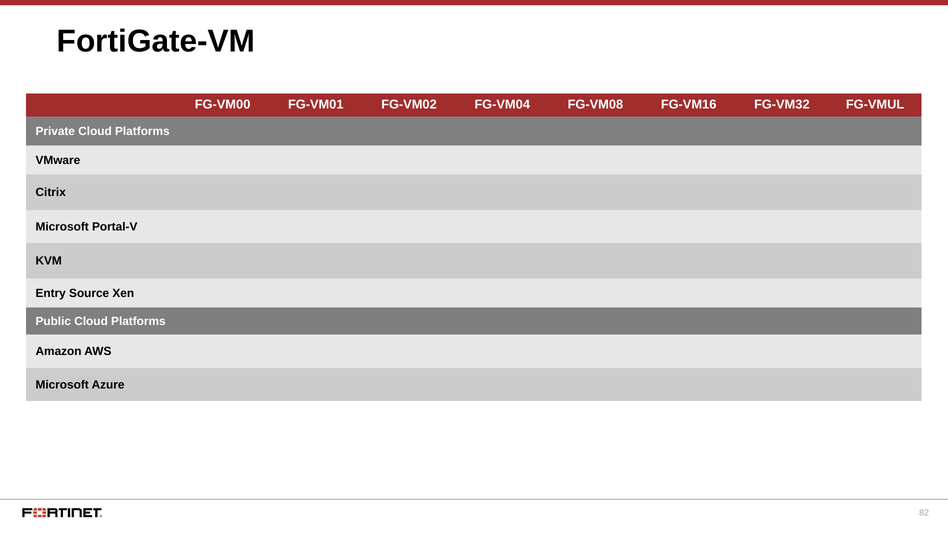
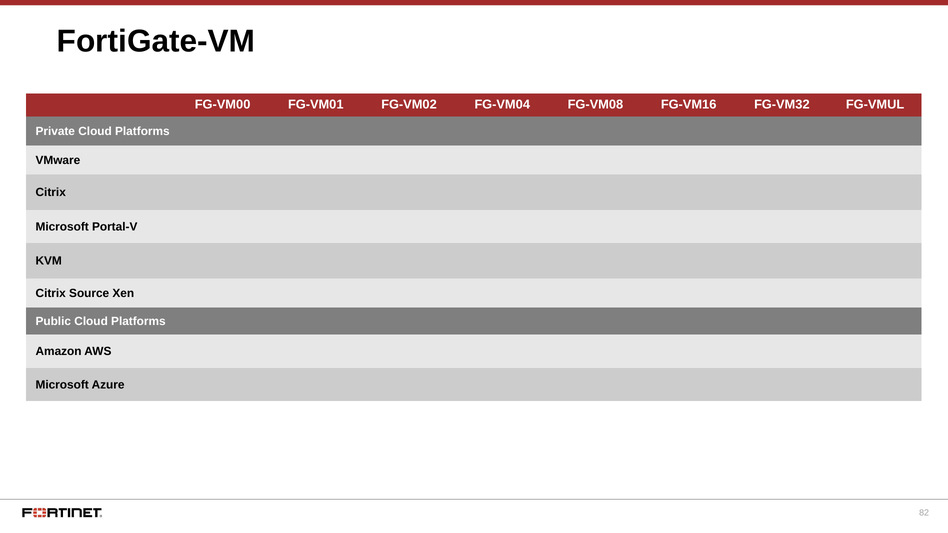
Entry: Entry -> Citrix (51, 293)
